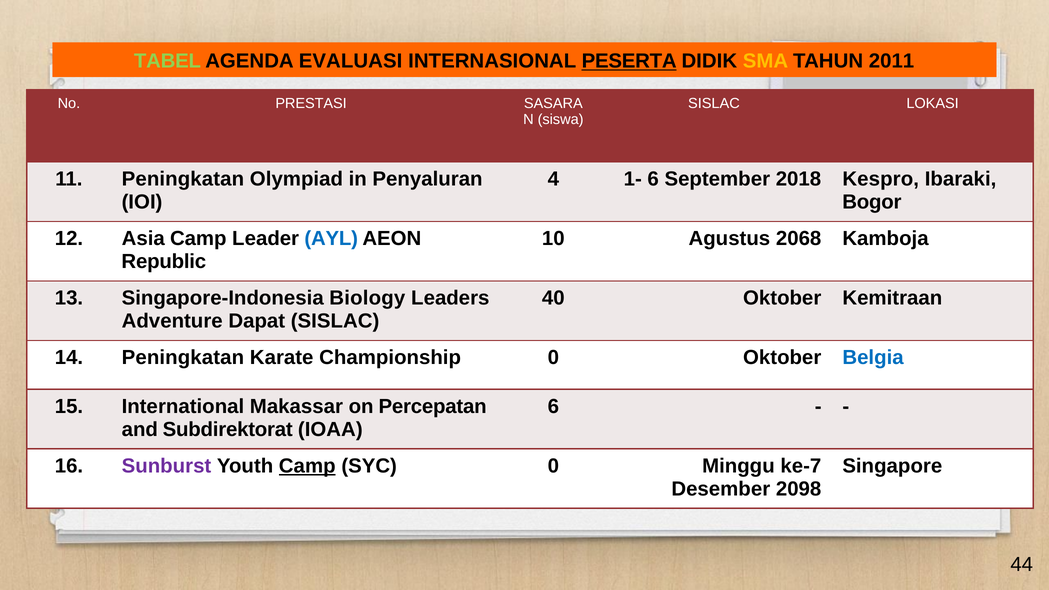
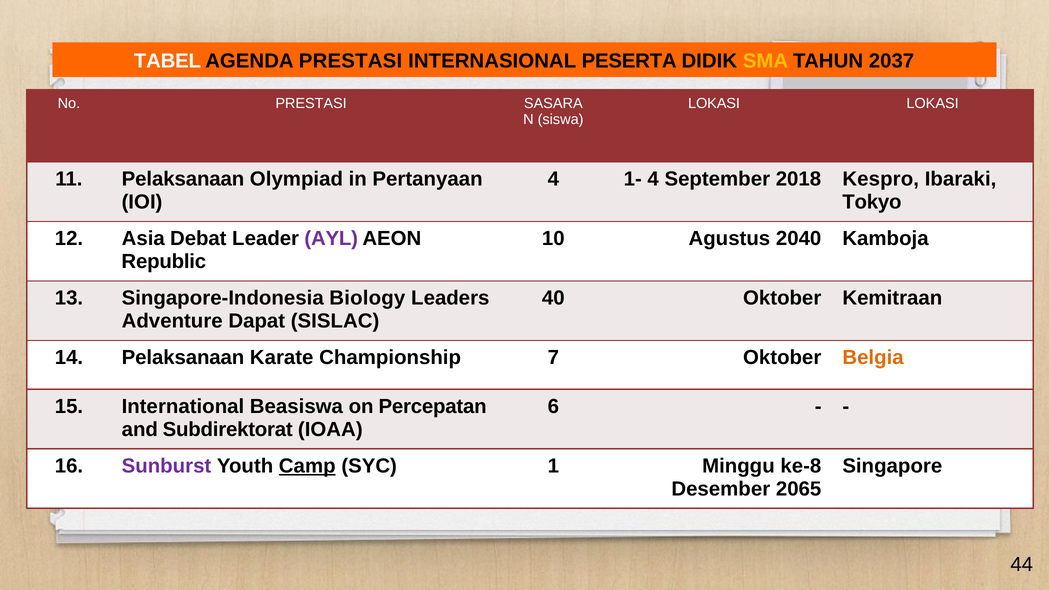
TABEL colour: light green -> white (167, 61)
AGENDA EVALUASI: EVALUASI -> PRESTASI (351, 61)
PESERTA underline: present -> none (629, 61)
2011: 2011 -> 2037 (892, 61)
SISLAC: SISLAC -> LOKASI (714, 103)
11 Peningkatan: Peningkatan -> Pelaksanaan (183, 179)
Penyaluran: Penyaluran -> Pertanyaan (428, 179)
1- 6: 6 -> 4 (653, 179)
Bogor: Bogor -> Tokyo (872, 202)
Asia Camp: Camp -> Debat (198, 239)
AYL colour: blue -> purple (331, 239)
2068: 2068 -> 2040 (799, 239)
14 Peningkatan: Peningkatan -> Pelaksanaan (183, 358)
Championship 0: 0 -> 7 (553, 358)
Belgia colour: blue -> orange (873, 358)
Makassar: Makassar -> Beasiswa (296, 406)
SYC 0: 0 -> 1 (553, 466)
ke-7: ke-7 -> ke-8 (801, 466)
2098: 2098 -> 2065 (799, 489)
